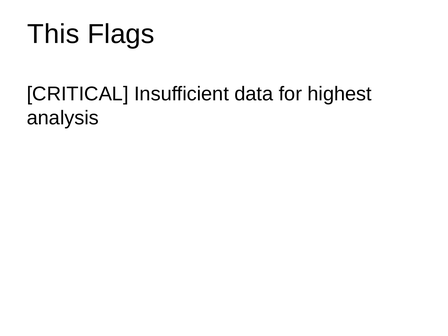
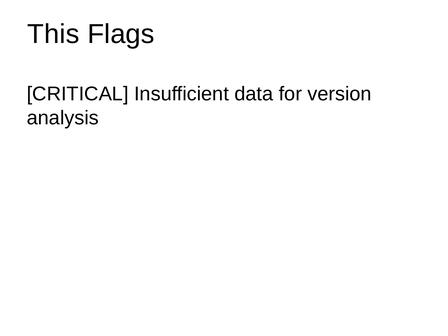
highest: highest -> version (340, 94)
